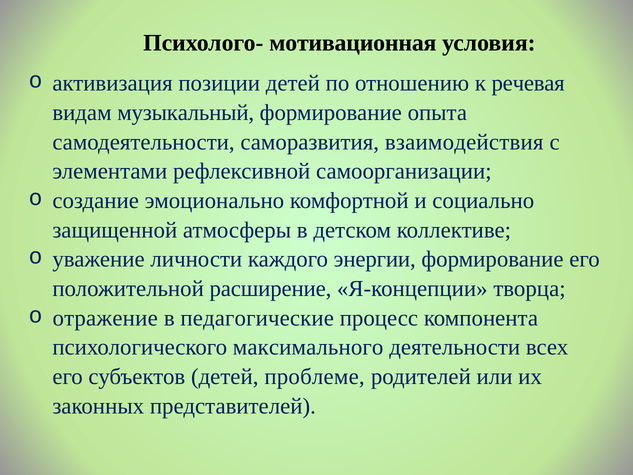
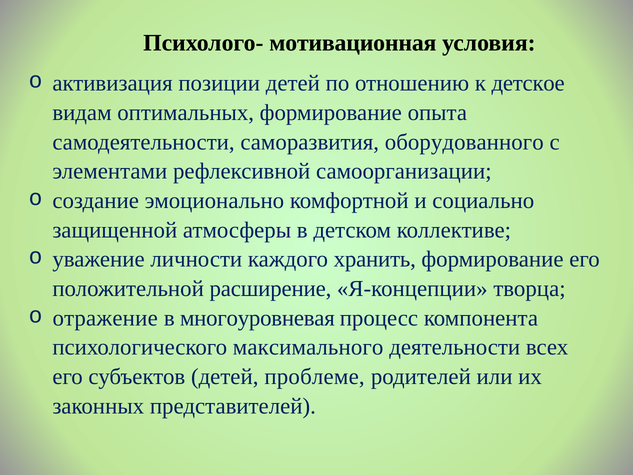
речевая: речевая -> детское (528, 83)
музыкальный: музыкальный -> оптимальных (186, 113)
взаимодействия: взаимодействия -> оборудованного (464, 142)
энергии: энергии -> хранить (375, 259)
педагогические: педагогические -> многоуровневая (257, 318)
